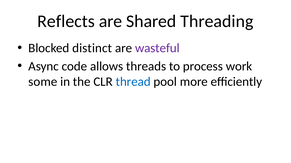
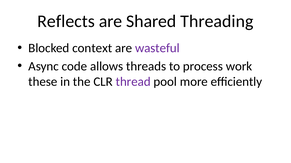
distinct: distinct -> context (92, 48)
some: some -> these (43, 82)
thread colour: blue -> purple (133, 82)
